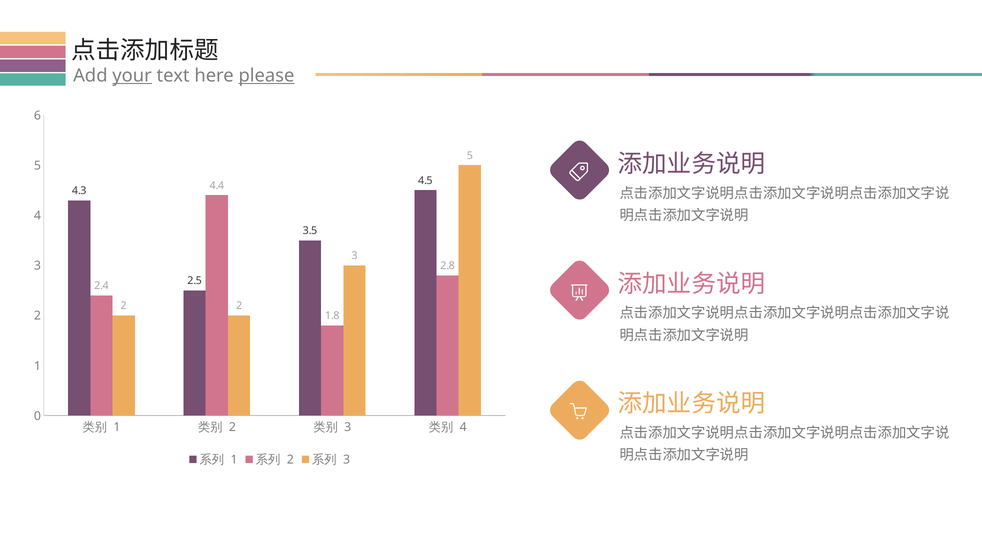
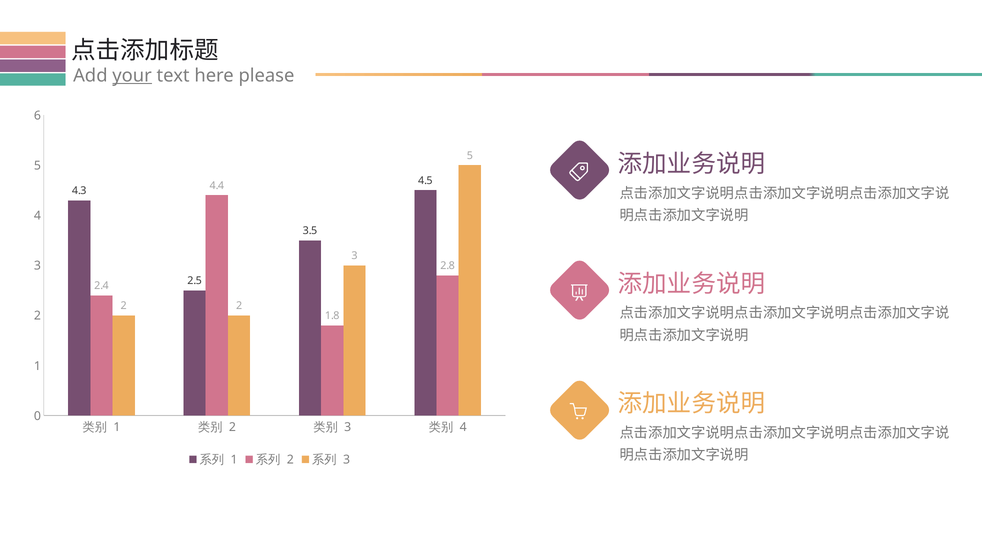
please underline: present -> none (266, 76)
